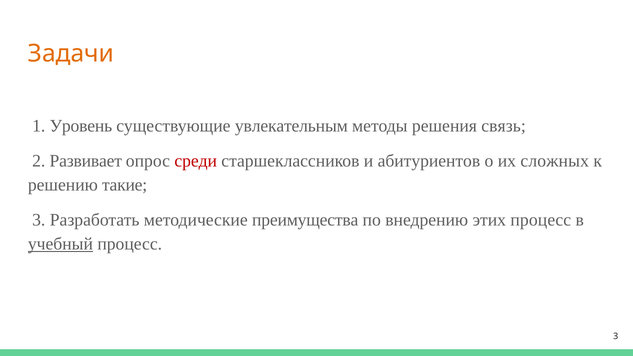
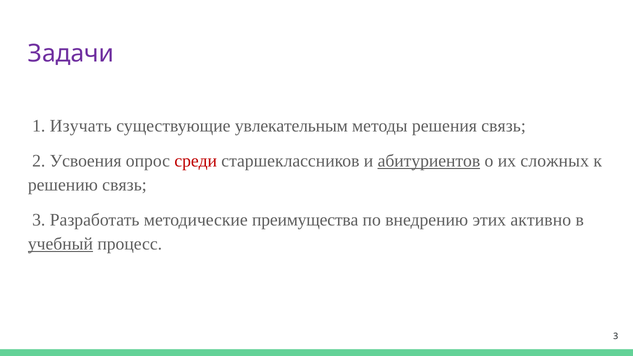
Задачи colour: orange -> purple (71, 54)
Уровень: Уровень -> Изучать (81, 126)
Развивает: Развивает -> Усвоения (86, 161)
абитуриентов underline: none -> present (429, 161)
решению такие: такие -> связь (124, 185)
этих процесс: процесс -> активно (541, 220)
